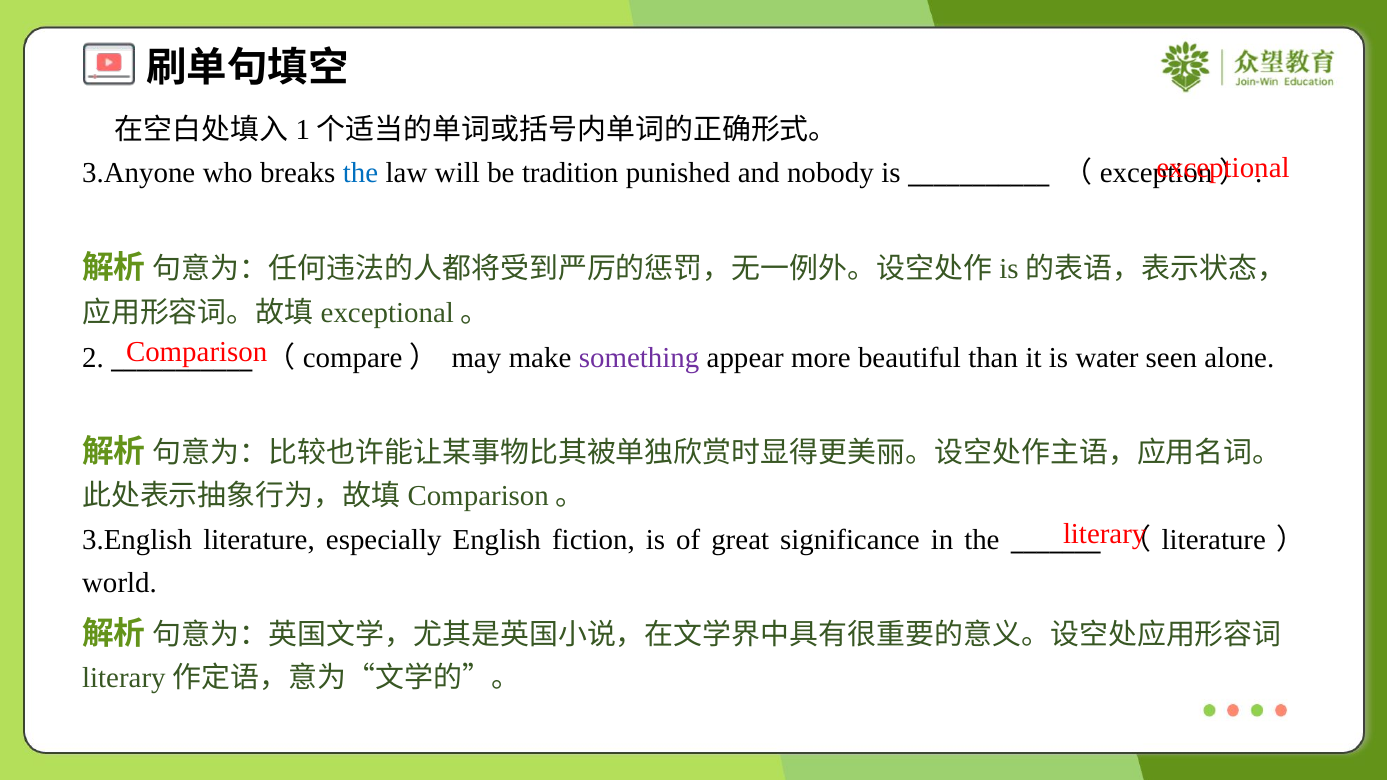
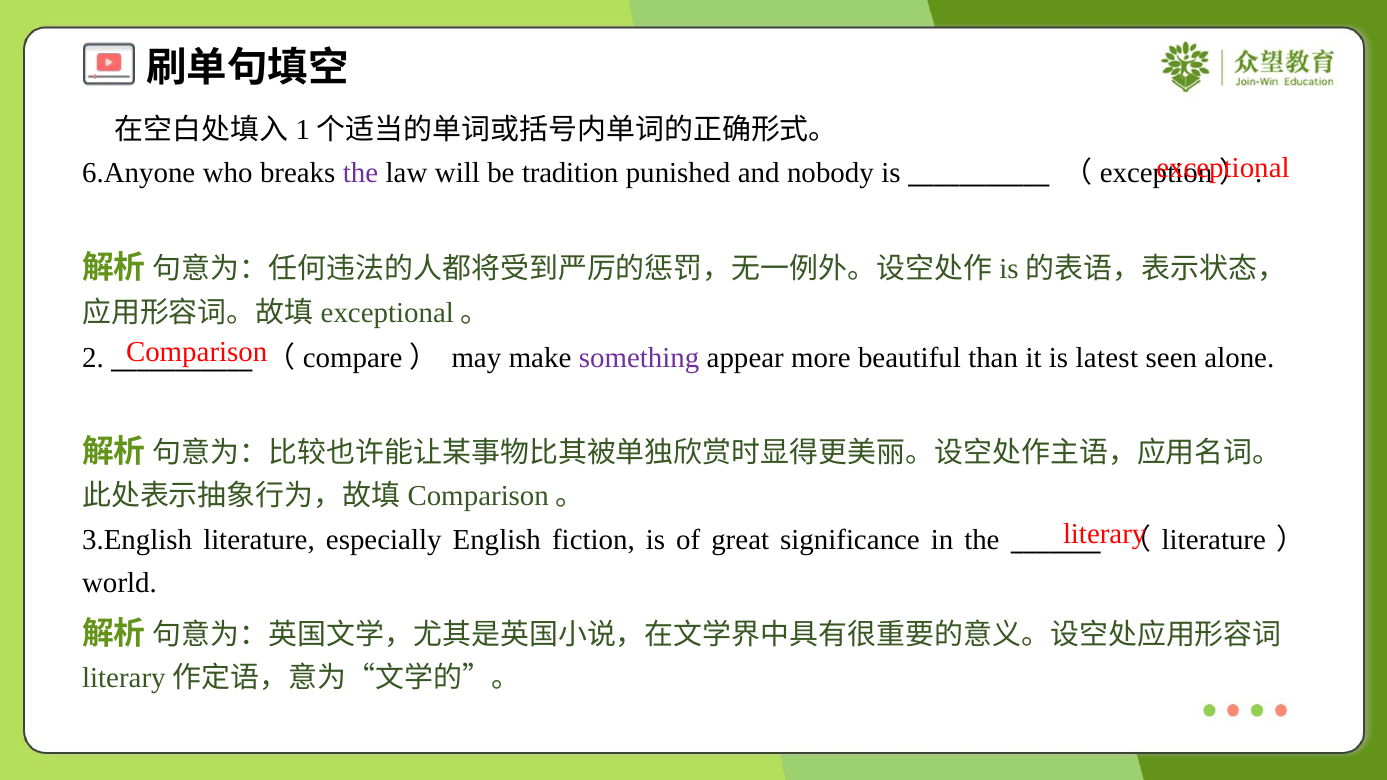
3.Anyone: 3.Anyone -> 6.Anyone (139, 173)
the colour: blue -> purple (361, 173)
water: water -> latest (1107, 358)
